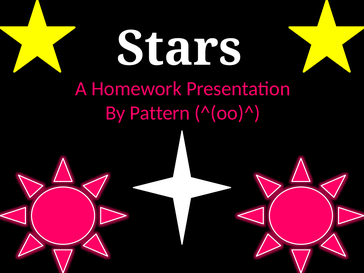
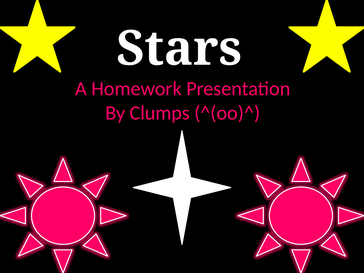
Pattern: Pattern -> Clumps (160, 113)
